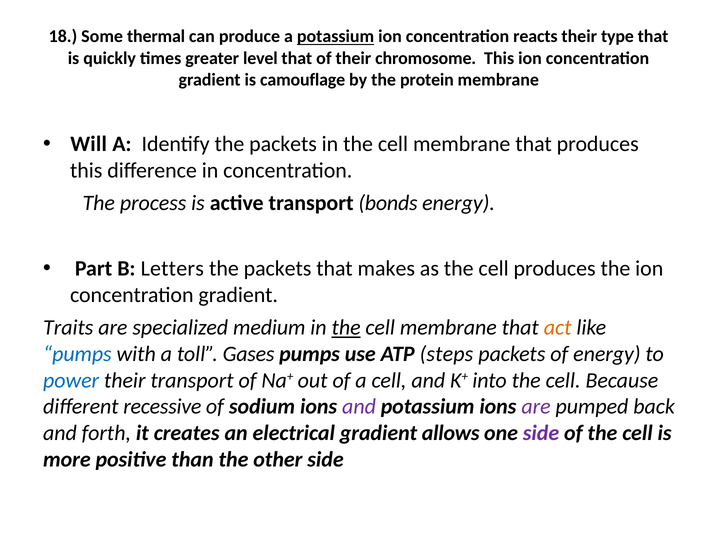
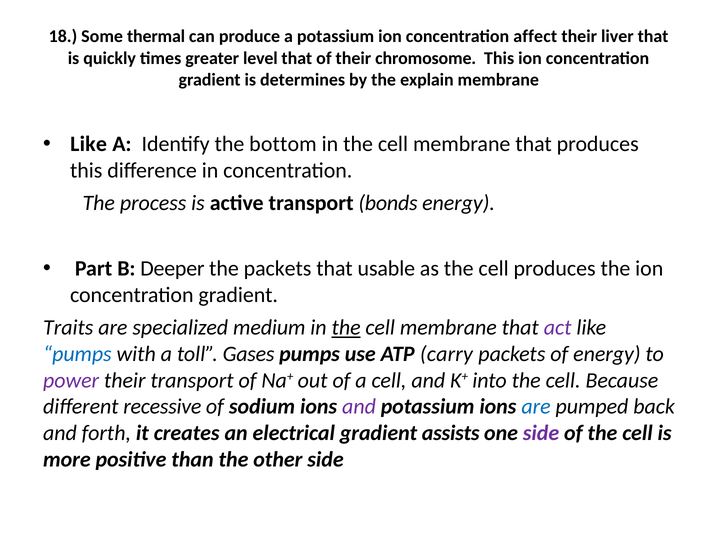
potassium underline: present -> none (336, 37)
reacts: reacts -> affect (535, 37)
type: type -> liver (617, 37)
camouflage: camouflage -> determines (303, 80)
protein: protein -> explain (427, 80)
Will: Will -> Like (89, 144)
Identify the packets: packets -> bottom (283, 144)
Letters: Letters -> Deeper (172, 268)
makes: makes -> usable (386, 268)
act colour: orange -> purple (558, 327)
steps: steps -> carry (446, 354)
power colour: blue -> purple (71, 380)
are colour: purple -> blue (536, 406)
allows: allows -> assists (451, 433)
